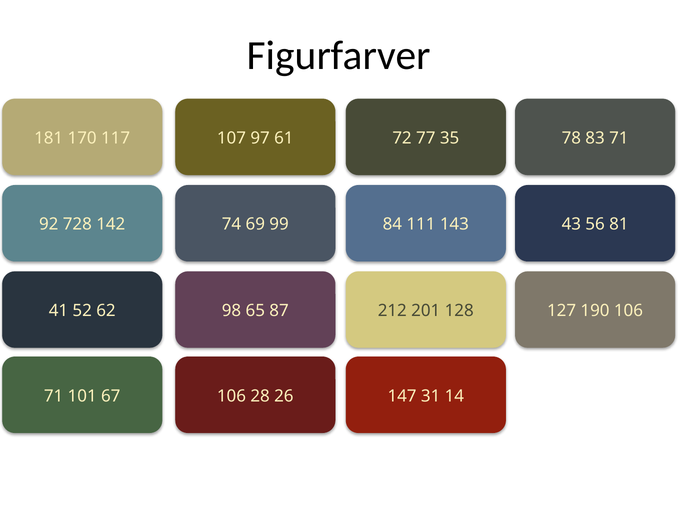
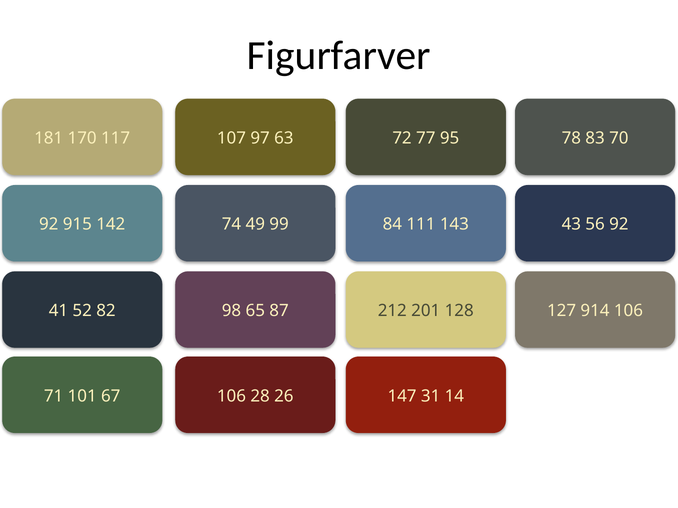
61: 61 -> 63 (284, 138)
35: 35 -> 95 (450, 138)
83 71: 71 -> 70 (619, 138)
728: 728 -> 915 (77, 225)
69: 69 -> 49 (255, 225)
56 81: 81 -> 92 (619, 225)
62: 62 -> 82 (106, 311)
190: 190 -> 914 (595, 311)
